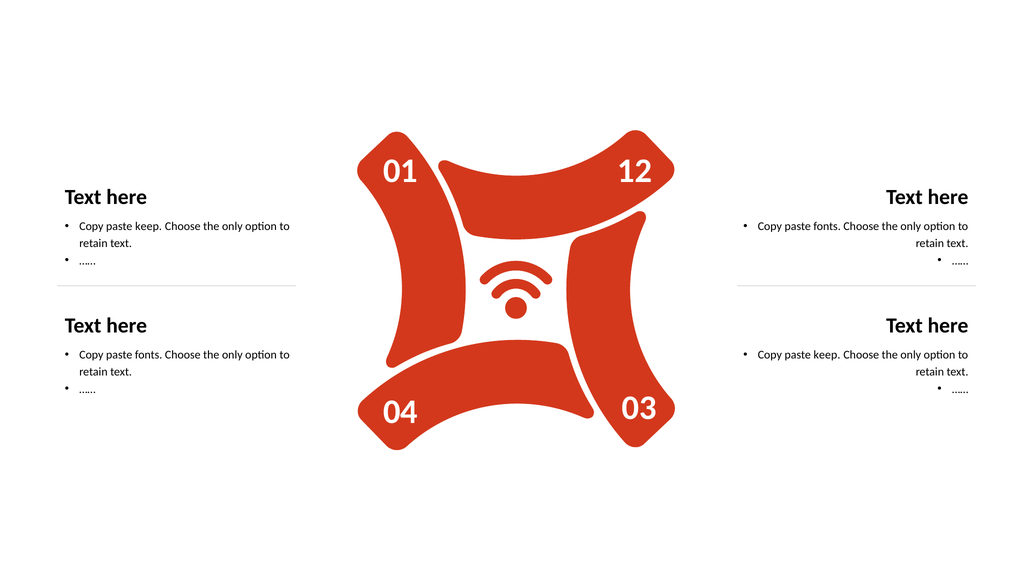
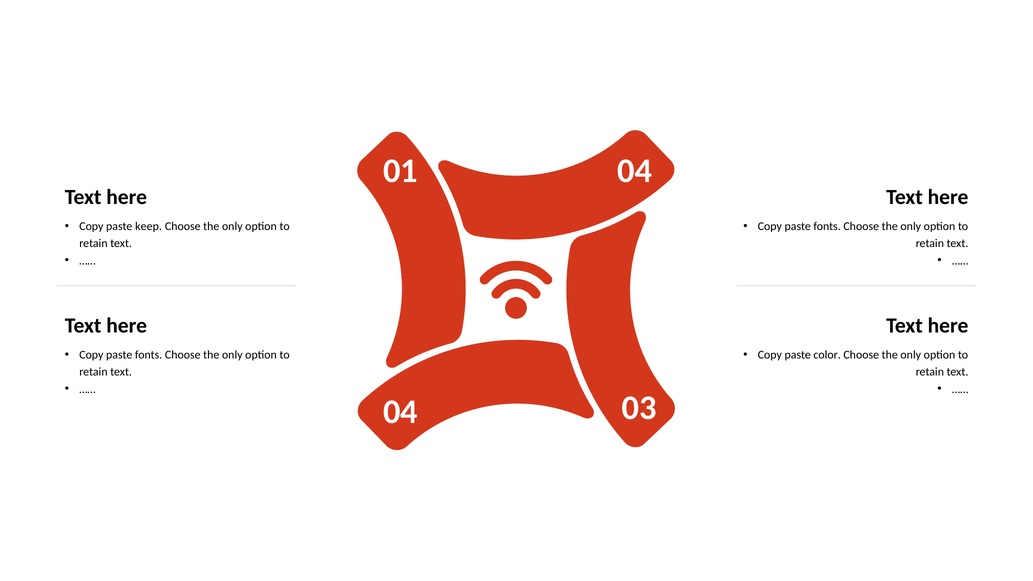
01 12: 12 -> 04 (635, 171)
keep: keep -> color (827, 355)
